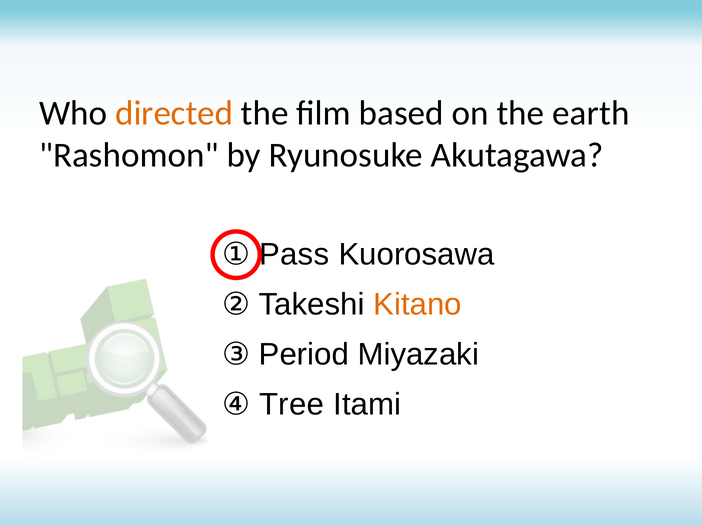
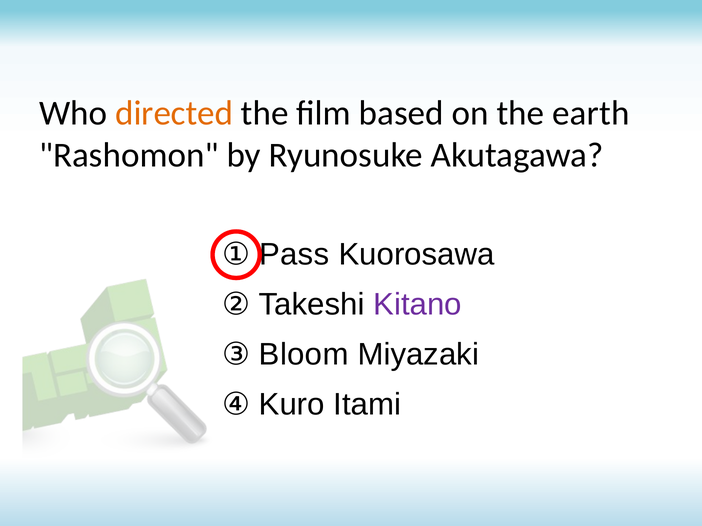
Kitano colour: orange -> purple (418, 305)
Period: Period -> Bloom (304, 355)
Tree: Tree -> Kuro (292, 405)
